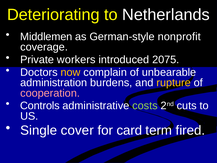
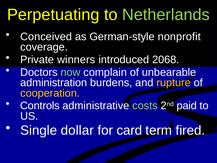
Deteriorating: Deteriorating -> Perpetuating (53, 15)
Netherlands colour: white -> light green (166, 15)
Middlemen: Middlemen -> Conceived (46, 37)
workers: workers -> winners (76, 60)
2075: 2075 -> 2068 (166, 60)
now colour: yellow -> light green (71, 72)
cooperation colour: pink -> yellow (50, 93)
cuts: cuts -> paid (187, 106)
cover: cover -> dollar (77, 130)
